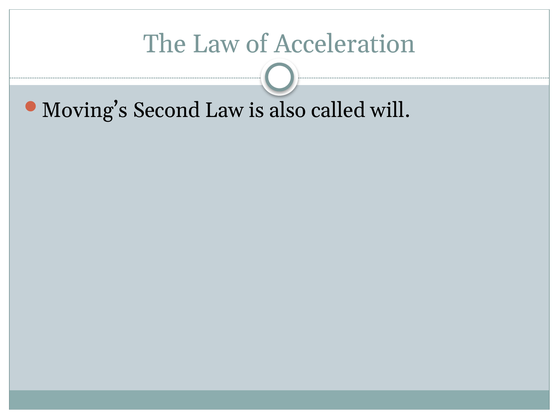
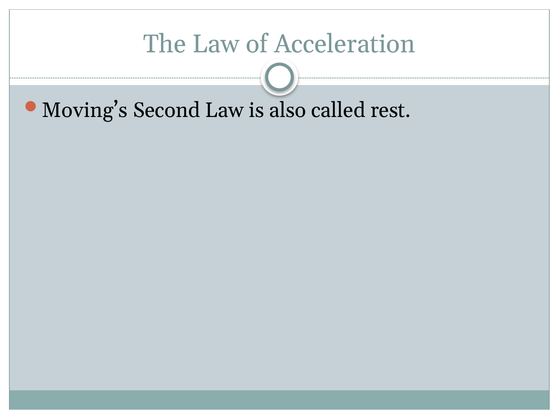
will: will -> rest (391, 110)
